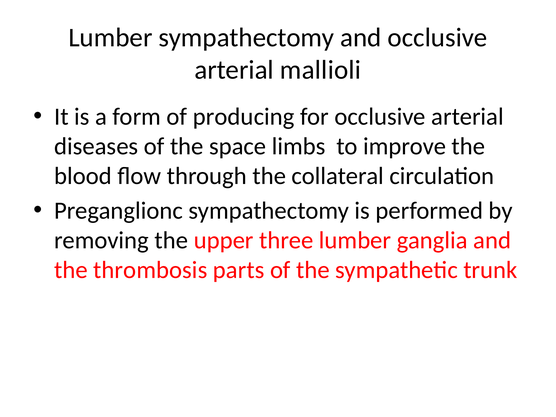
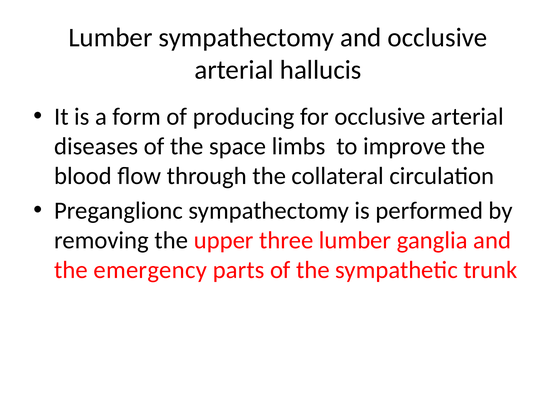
mallioli: mallioli -> hallucis (321, 70)
thrombosis: thrombosis -> emergency (150, 270)
